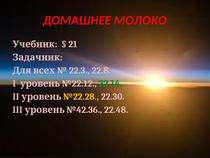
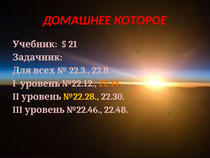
МОЛОКО: МОЛОКО -> КОТОРОЕ (140, 20)
22.14 colour: green -> orange (110, 83)
№42.36: №42.36 -> №22.46 (84, 109)
